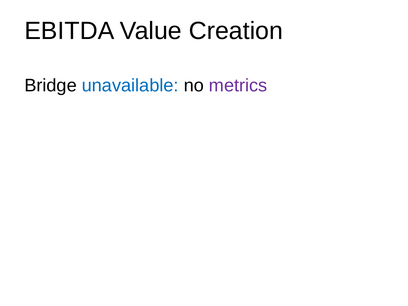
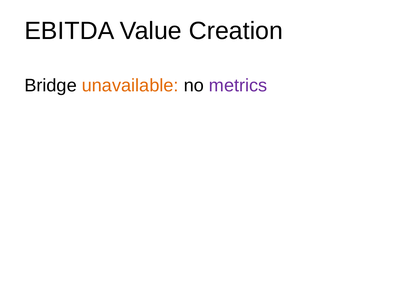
unavailable colour: blue -> orange (130, 86)
